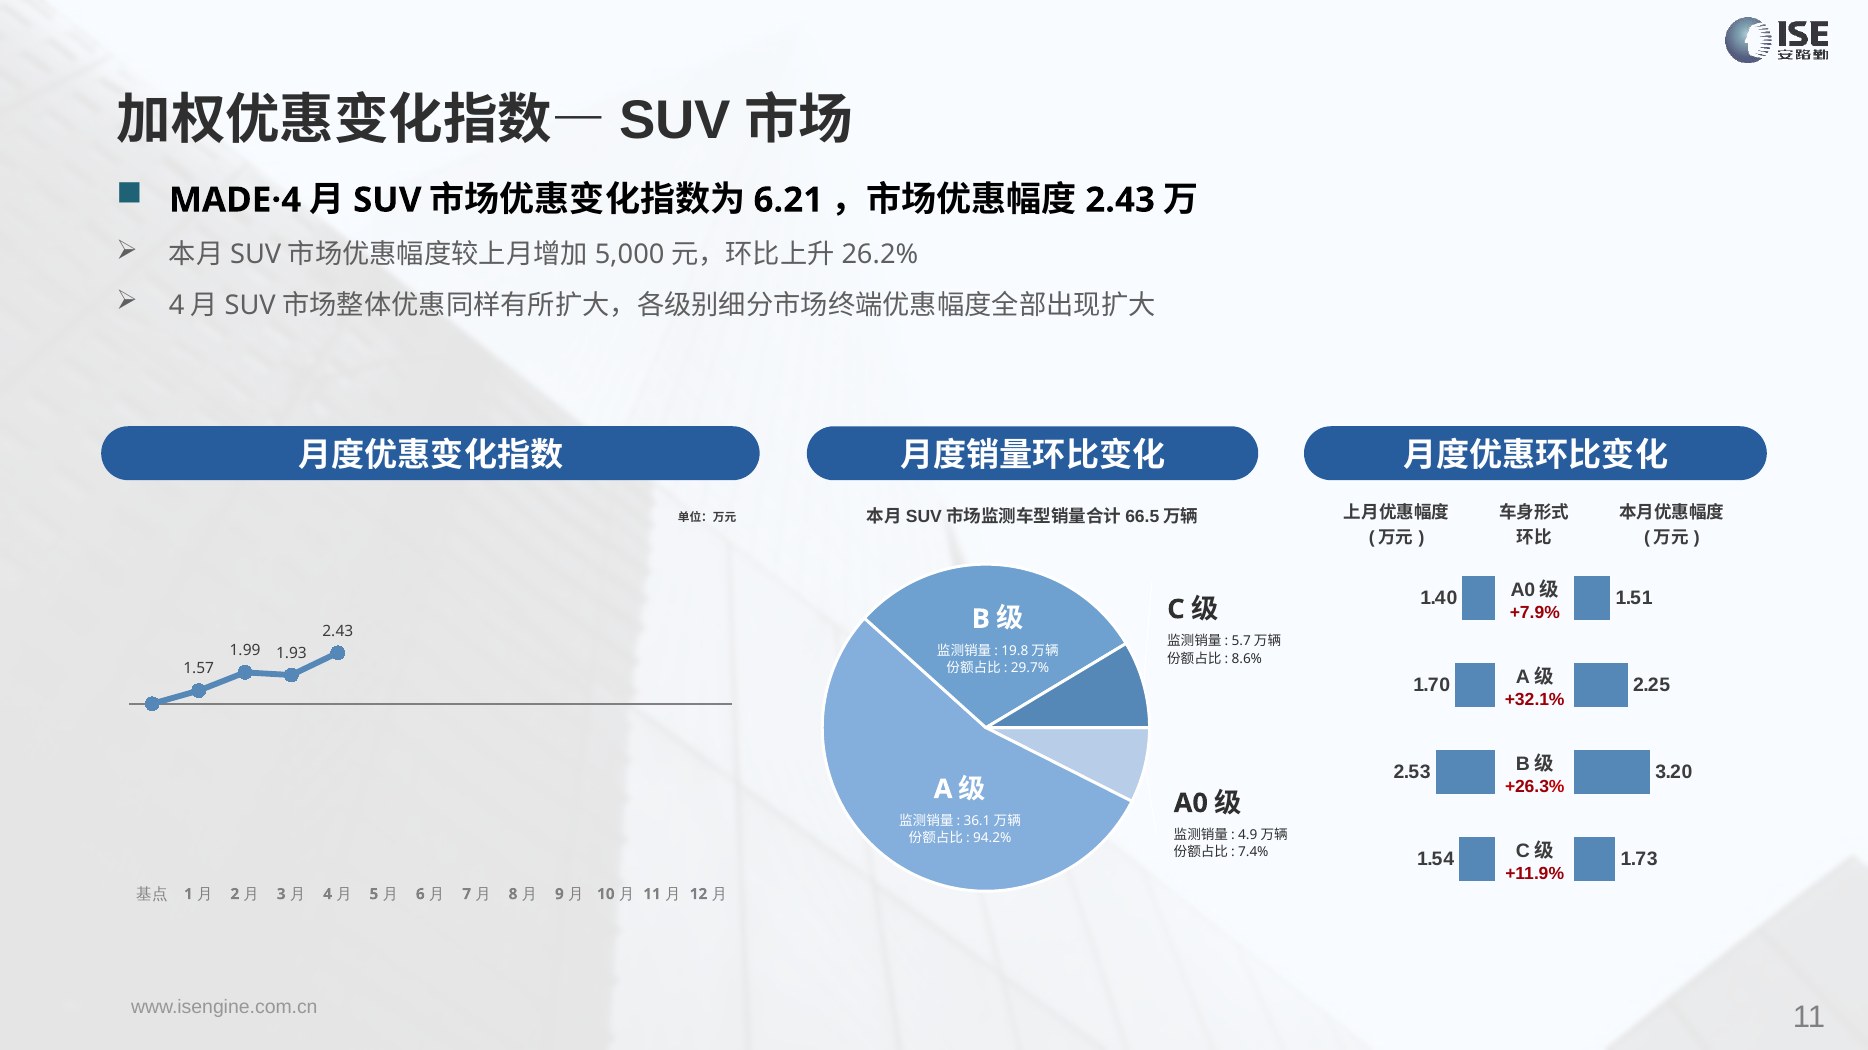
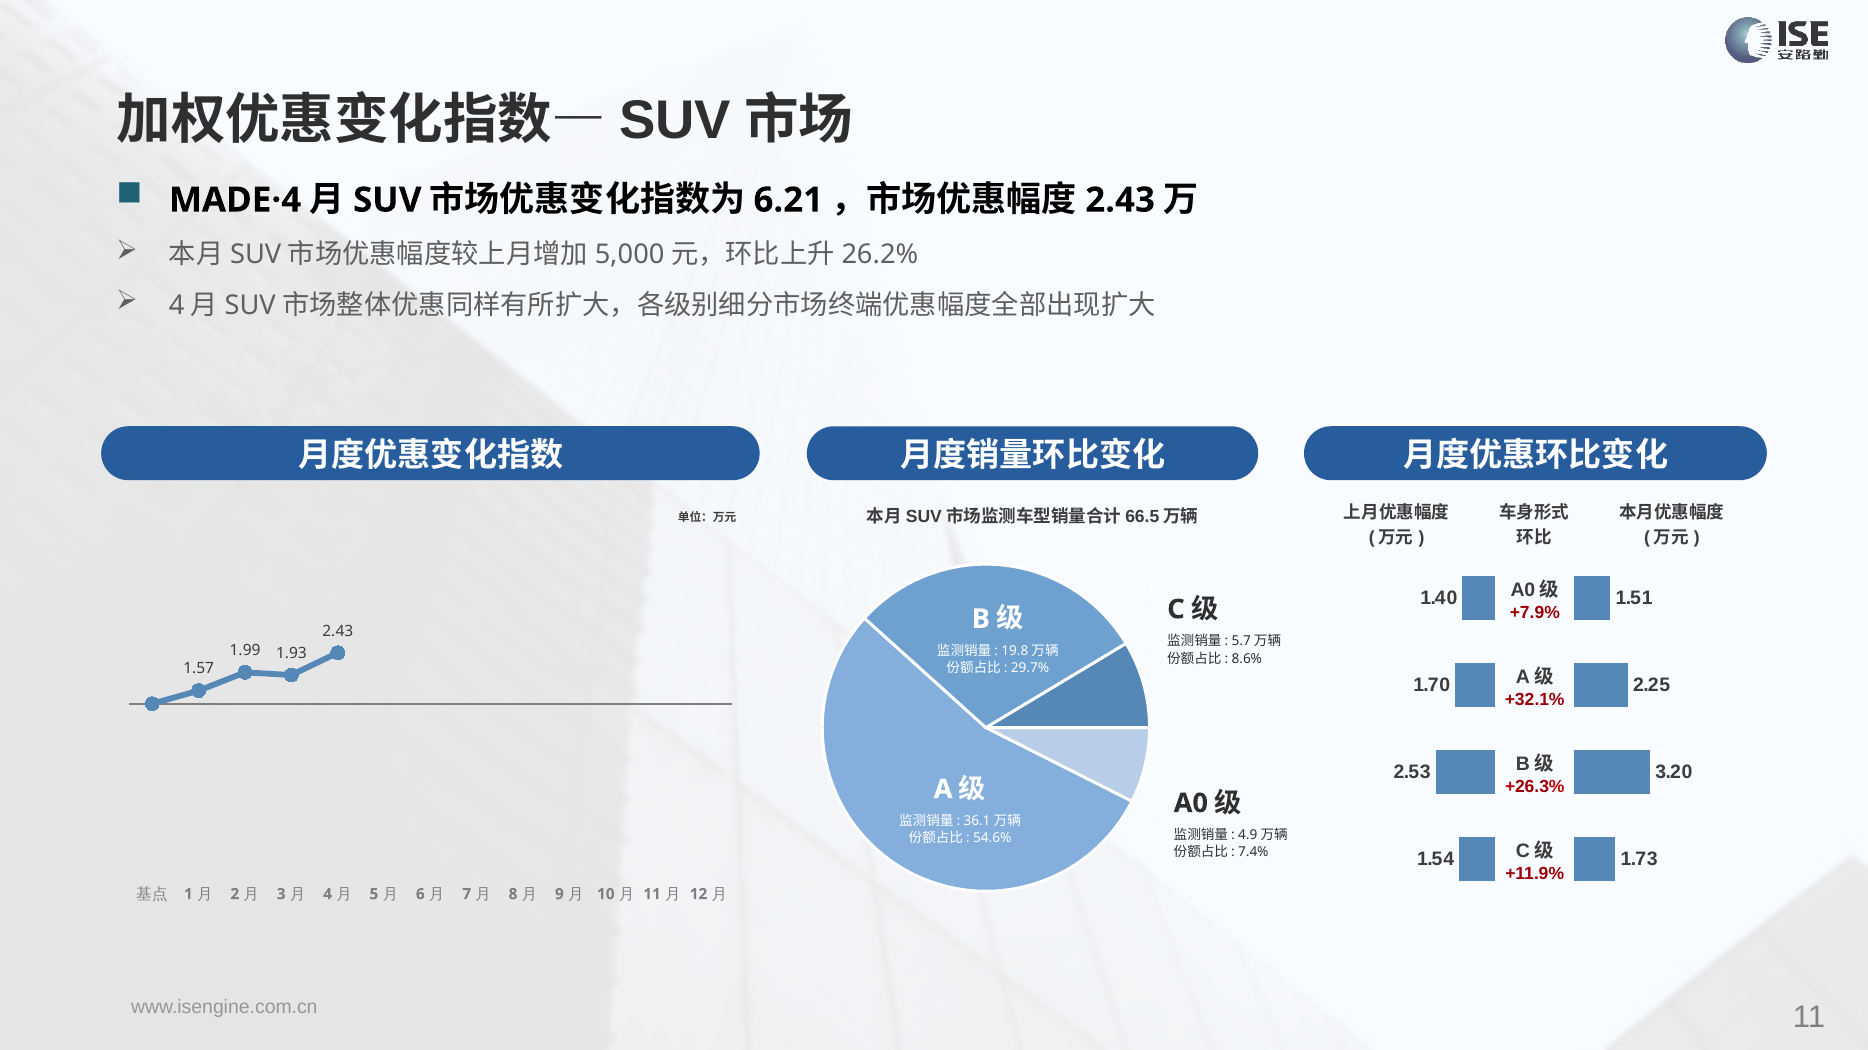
94.2%: 94.2% -> 54.6% (992, 839)
